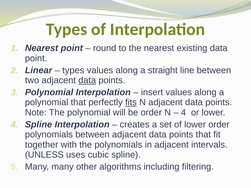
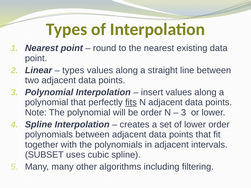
data underline: present -> none (87, 80)
4: 4 -> 3 (183, 113)
UNLESS: UNLESS -> SUBSET (44, 155)
